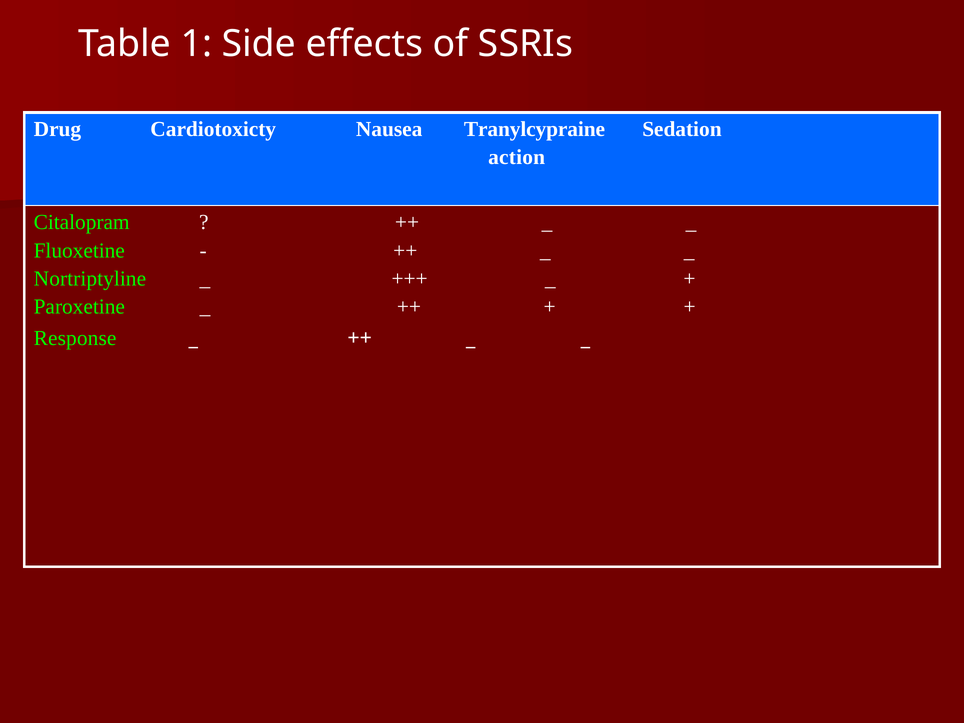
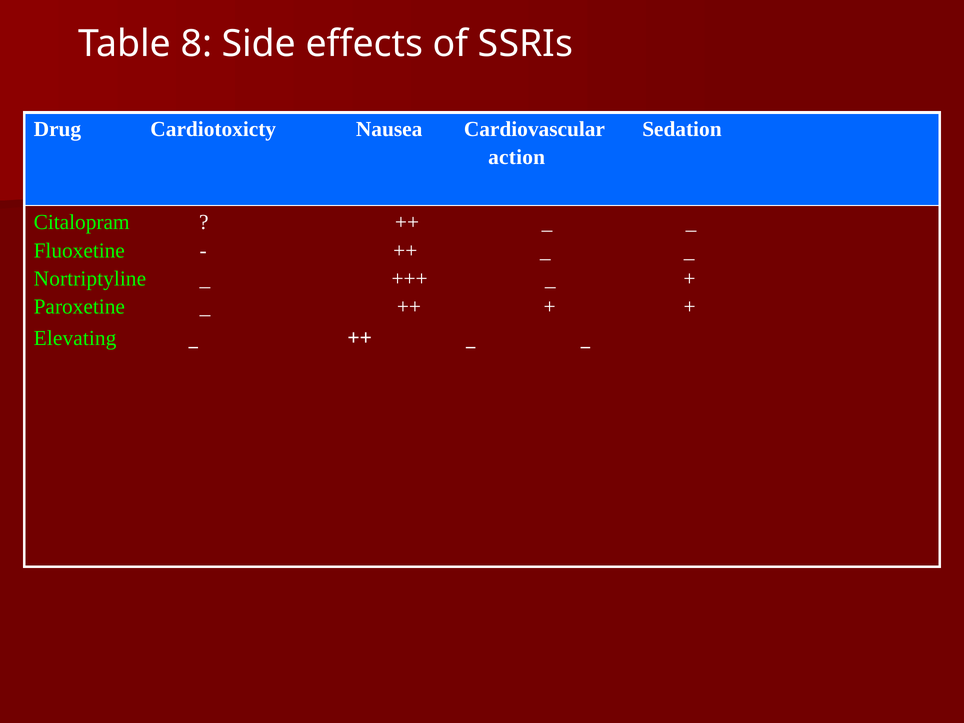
1: 1 -> 8 (196, 44)
Tranylcypraine: Tranylcypraine -> Cardiovascular (534, 129)
Response: Response -> Elevating (75, 338)
